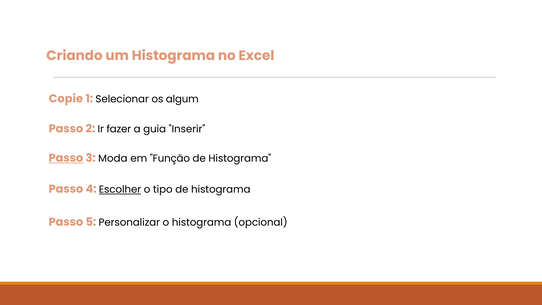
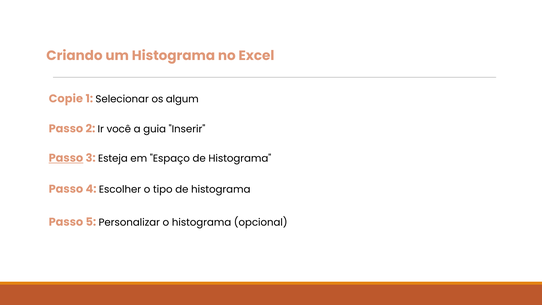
fazer: fazer -> você (119, 129)
Moda: Moda -> Esteja (113, 158)
Função: Função -> Espaço (170, 158)
Escolher underline: present -> none (120, 189)
